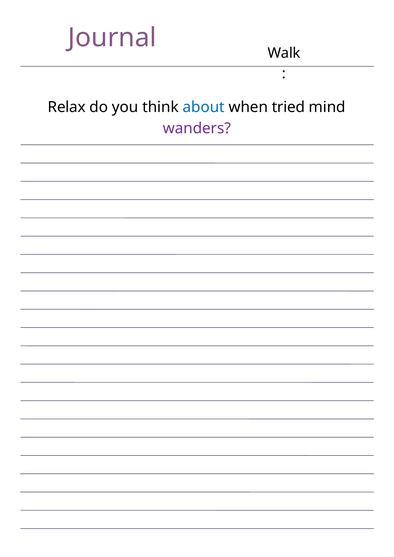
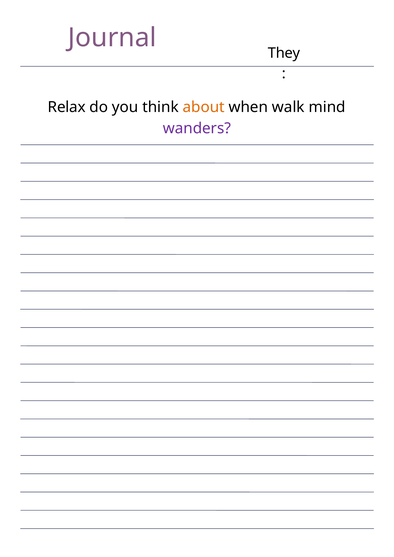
Walk: Walk -> They (284, 53)
about colour: blue -> orange (204, 107)
tried: tried -> walk (288, 107)
